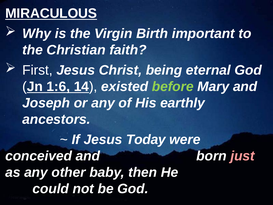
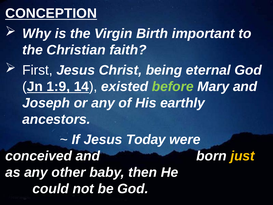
MIRACULOUS: MIRACULOUS -> CONCEPTION (51, 13)
1:6: 1:6 -> 1:9 (58, 87)
just colour: pink -> yellow (243, 156)
